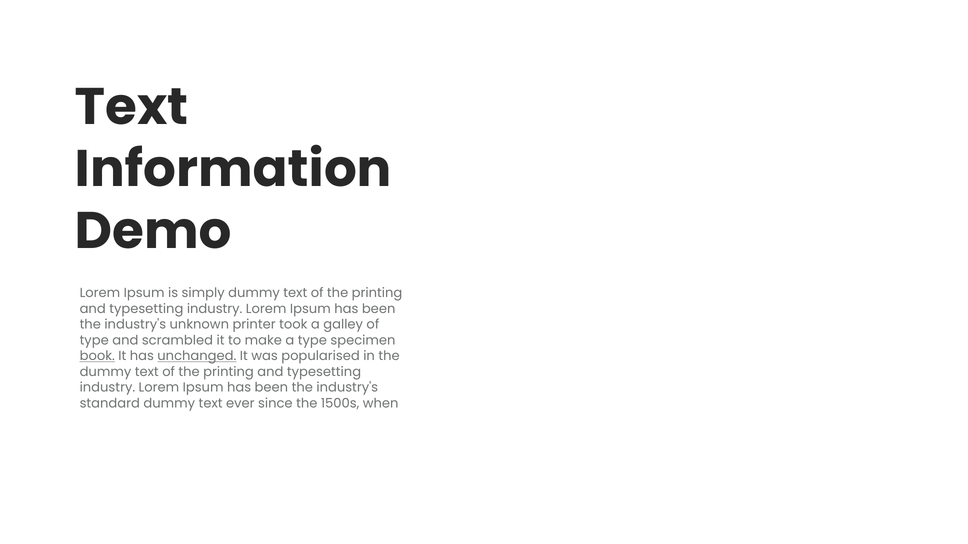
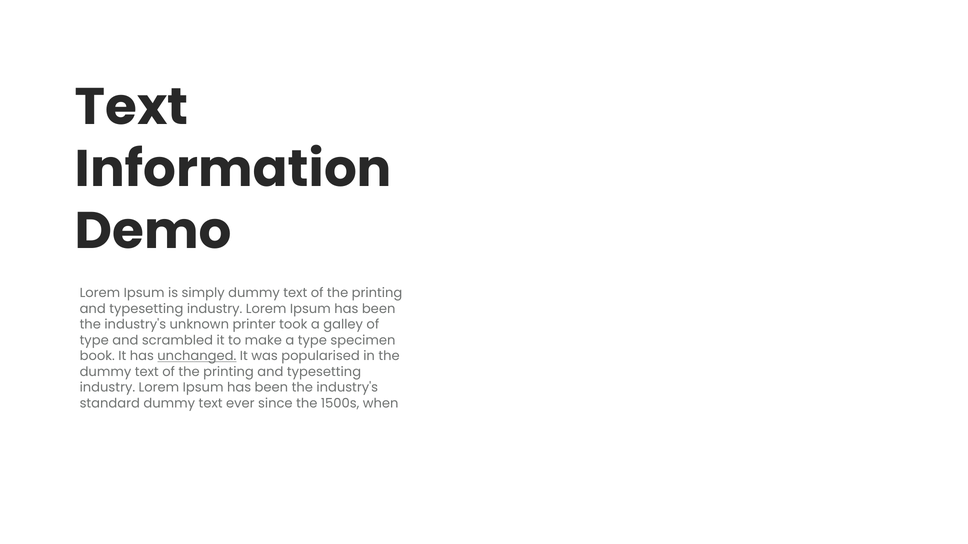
book underline: present -> none (97, 356)
